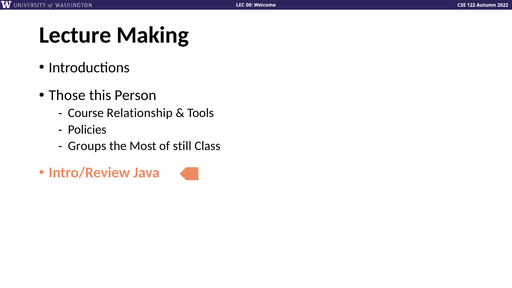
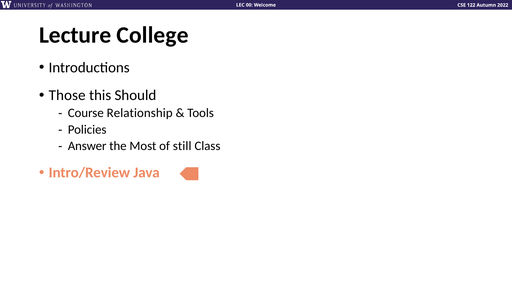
Making: Making -> College (153, 35)
Person: Person -> Should (135, 95)
Groups: Groups -> Answer (87, 146)
